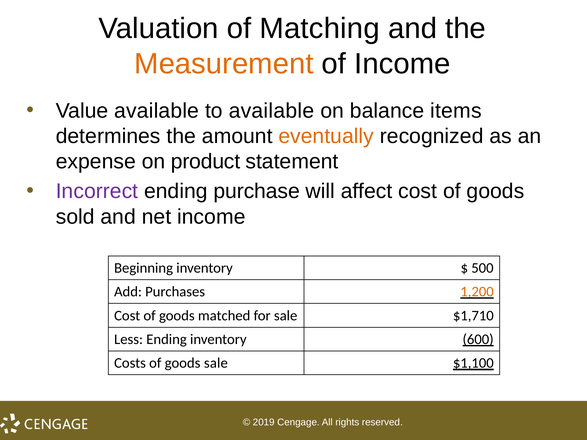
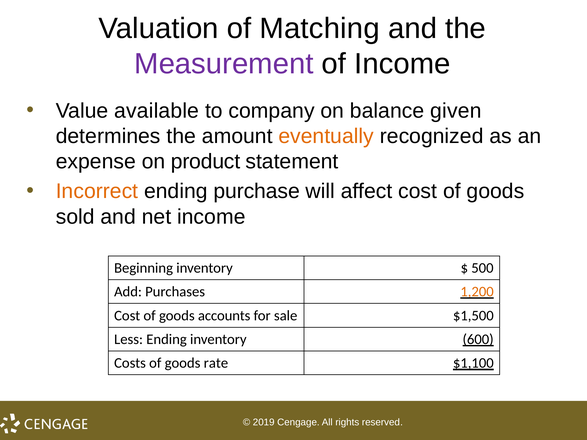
Measurement colour: orange -> purple (224, 64)
to available: available -> company (272, 111)
items: items -> given (456, 111)
Incorrect colour: purple -> orange (97, 191)
matched: matched -> accounts (224, 316)
$1,710: $1,710 -> $1,500 (473, 316)
goods sale: sale -> rate (216, 363)
